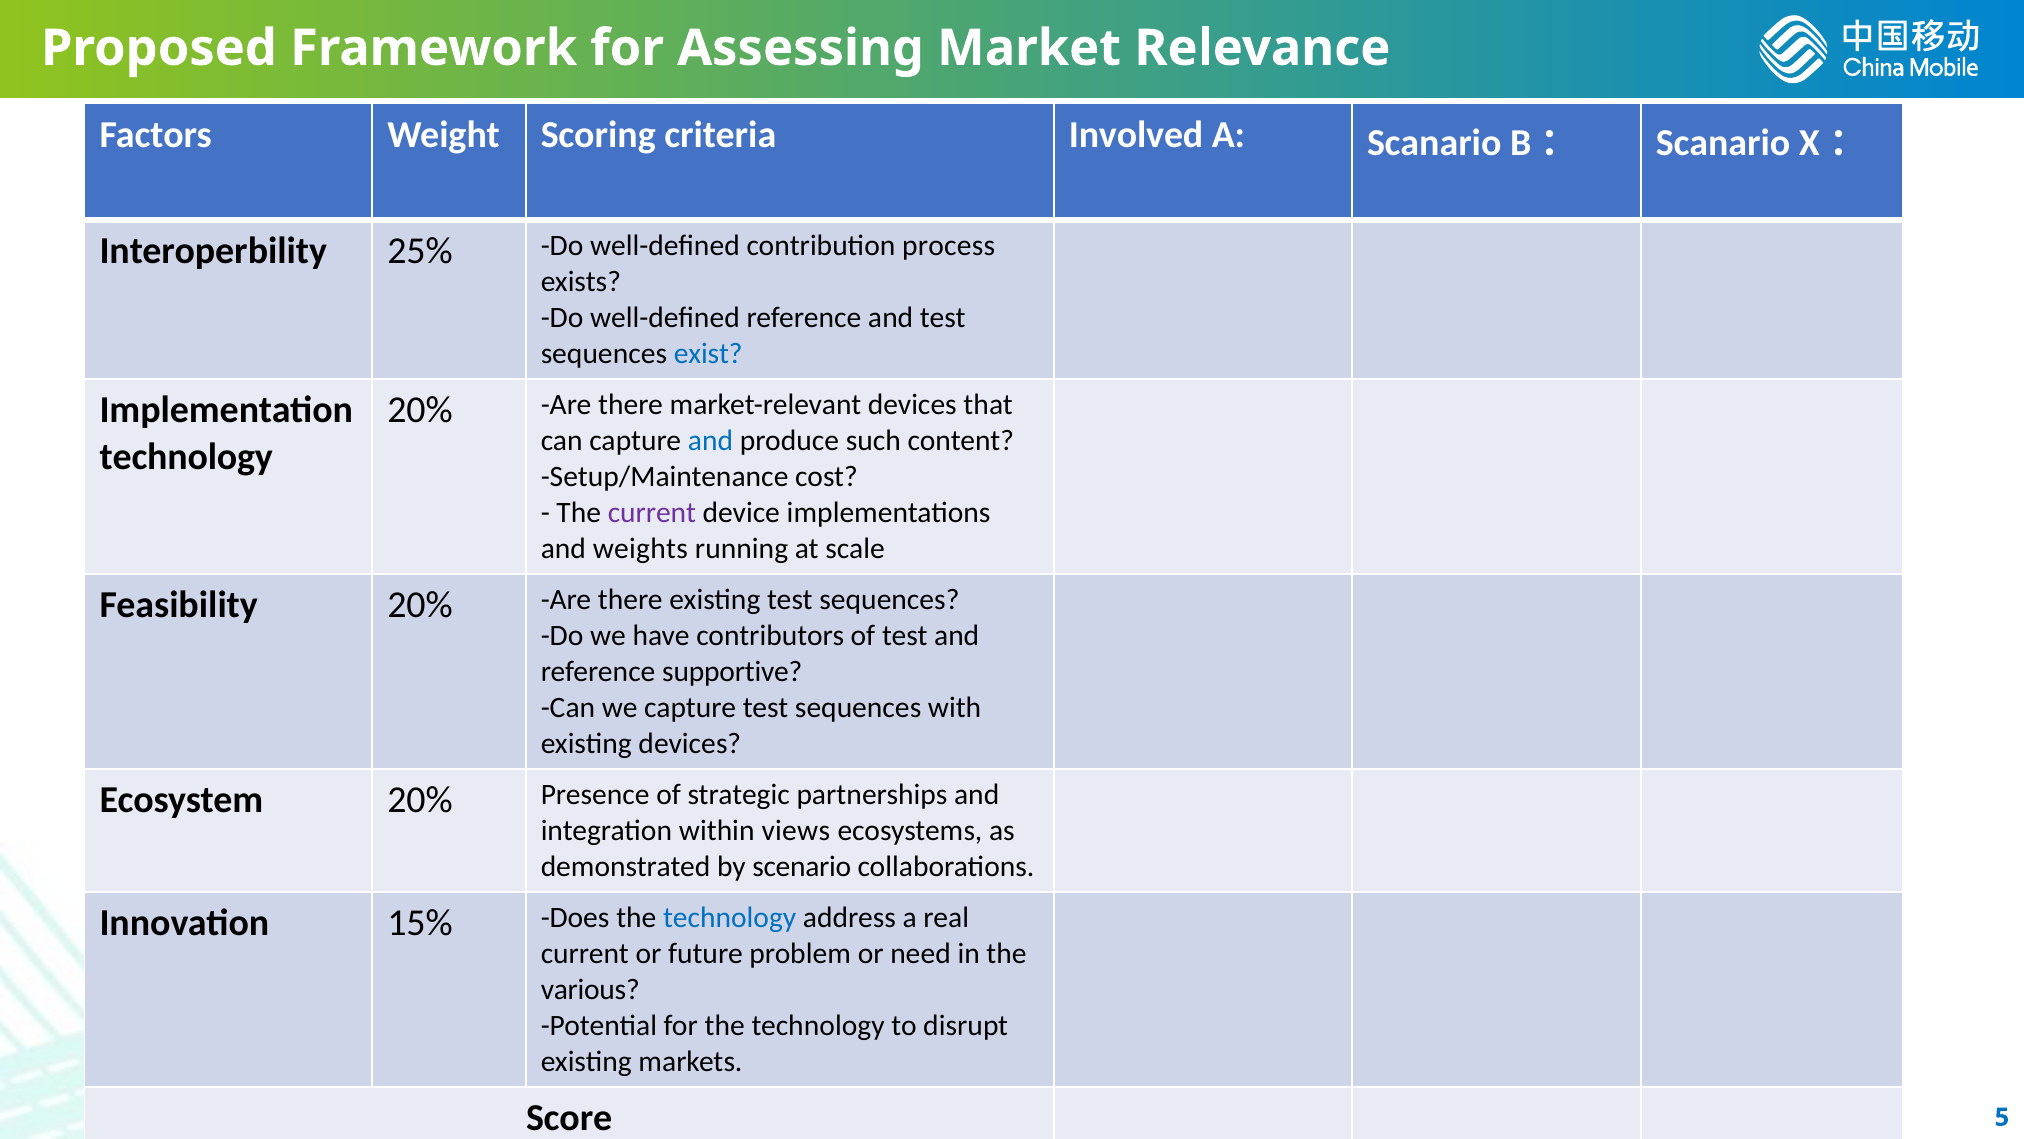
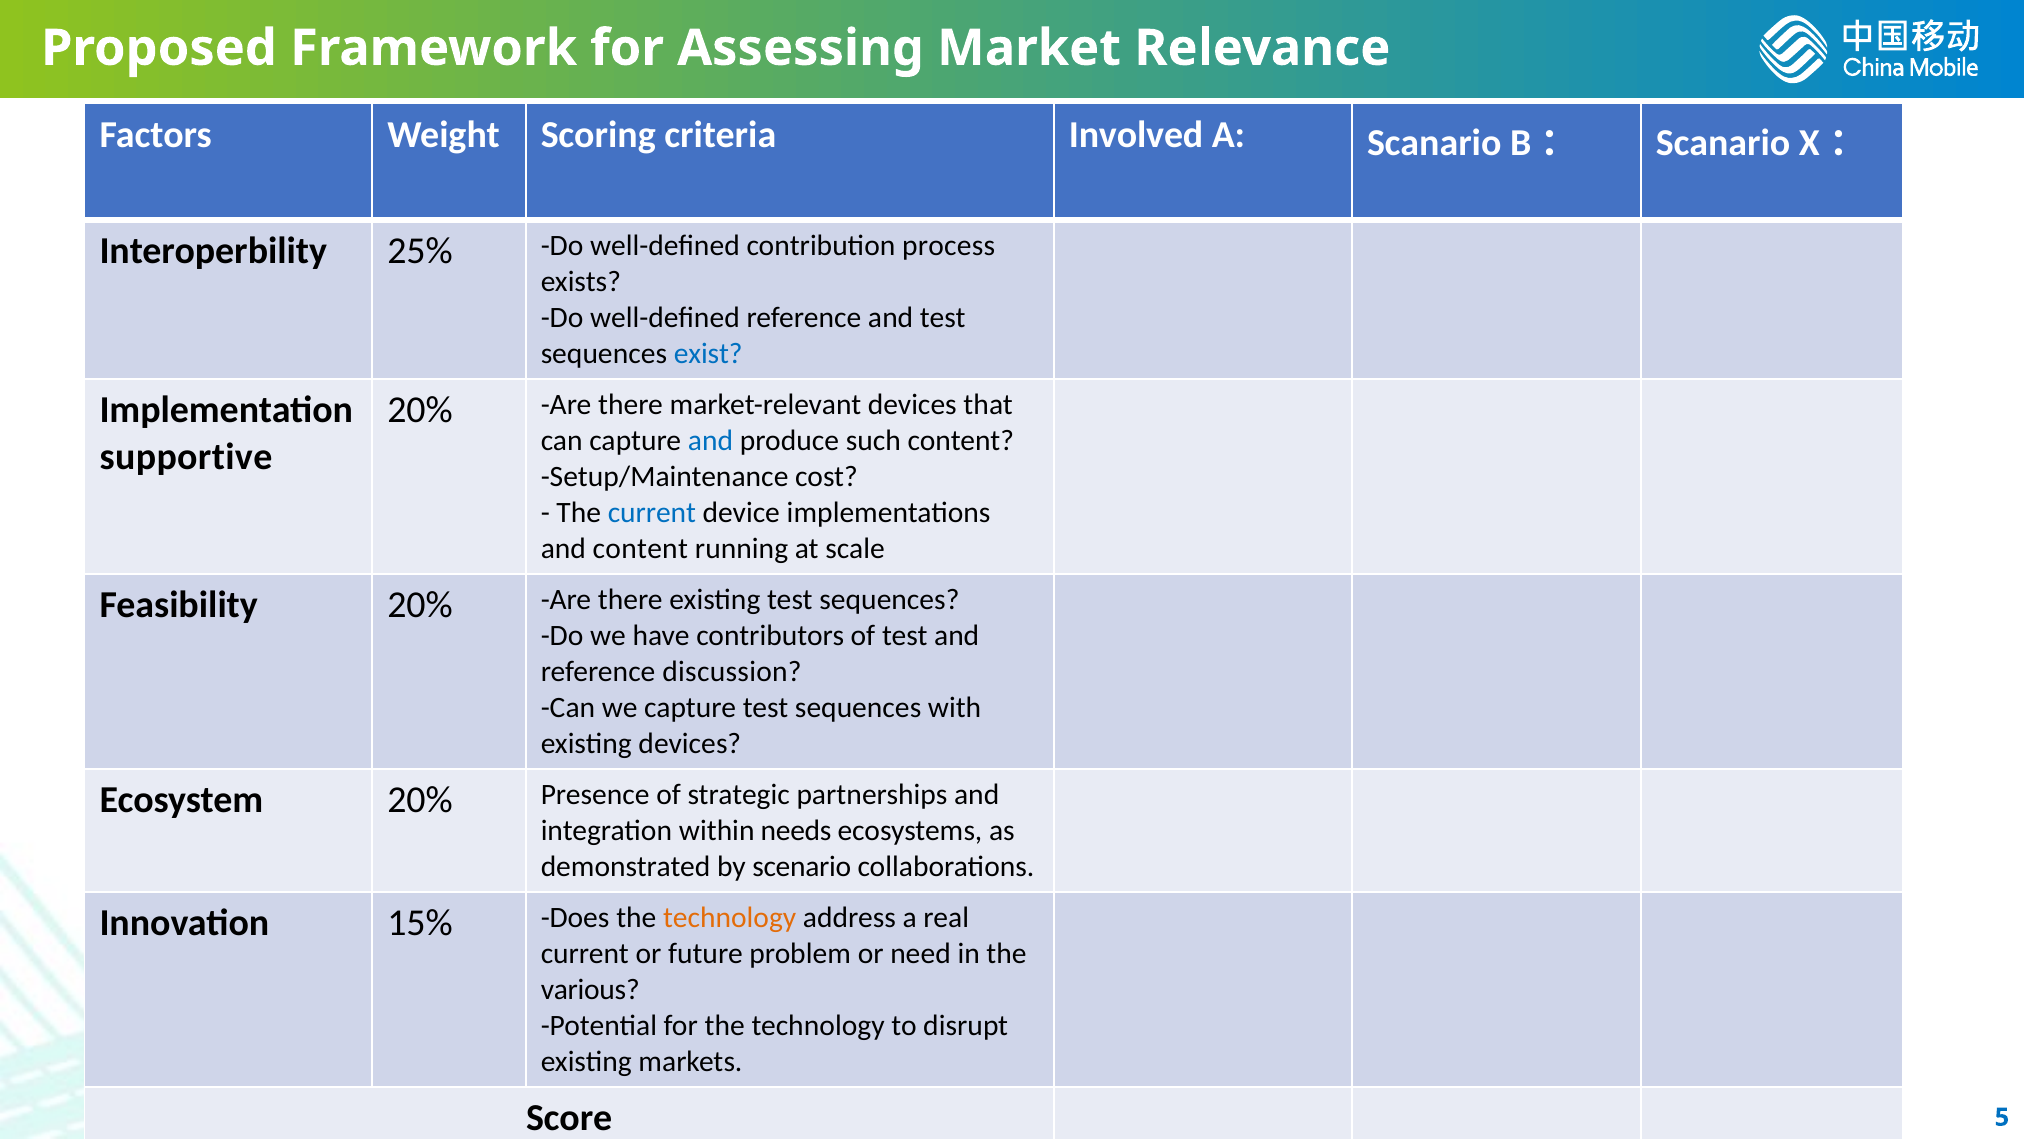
technology: technology -> supportive (186, 456)
current colour: purple -> blue (652, 512)
and weights: weights -> content (640, 548)
supportive: supportive -> discussion (732, 671)
views: views -> needs (796, 830)
technology colour: blue -> orange (730, 917)
